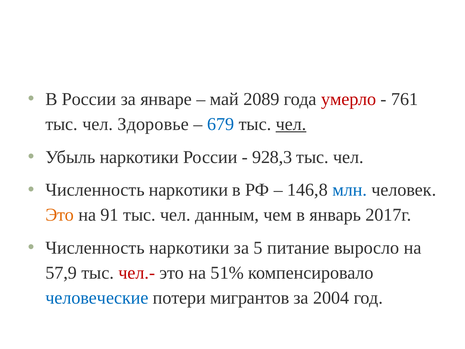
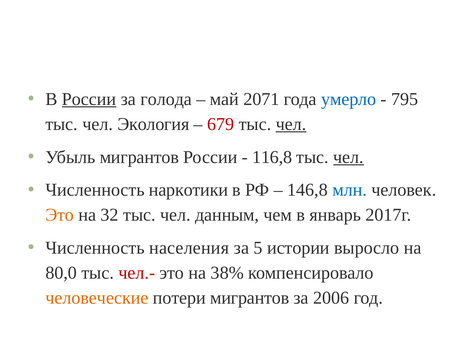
России underline: none -> present (89, 99)
январе: январе -> голода (166, 99)
2089: 2089 -> 2071 (261, 99)
умерло colour: red -> blue (349, 99)
761: 761 -> 795 (405, 99)
Здоровье: Здоровье -> Экология (153, 124)
679 colour: blue -> red (221, 124)
Убыль наркотики: наркотики -> мигрантов (139, 157)
928,3: 928,3 -> 116,8 (272, 157)
чел underline: none -> present (349, 157)
91: 91 -> 32 (110, 215)
наркотики: наркотики -> населения (189, 248)
питание: питание -> истории (298, 248)
57,9: 57,9 -> 80,0 (61, 273)
51%: 51% -> 38% (227, 273)
человеческие colour: blue -> orange (97, 298)
2004: 2004 -> 2006 (331, 298)
